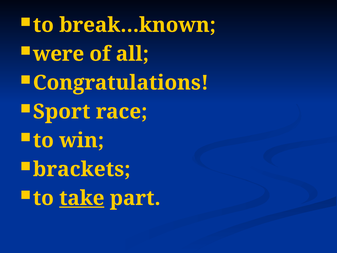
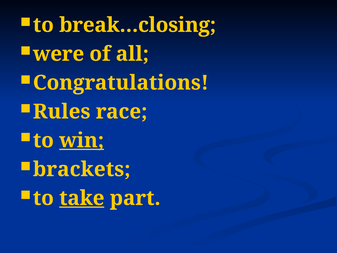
break…known: break…known -> break…closing (138, 25)
Sport: Sport -> Rules (62, 112)
win underline: none -> present (82, 140)
